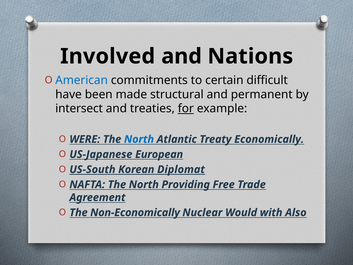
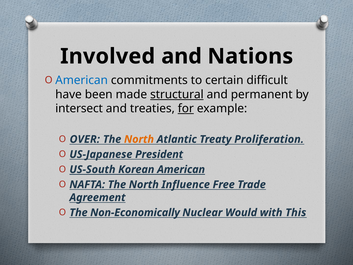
structural underline: none -> present (177, 94)
WERE: WERE -> OVER (85, 139)
North colour: blue -> orange (139, 139)
Economically: Economically -> Proliferation (269, 139)
European: European -> President (159, 154)
Korean Diplomat: Diplomat -> American (181, 169)
Providing: Providing -> Influence (186, 184)
Also: Also -> This (296, 212)
